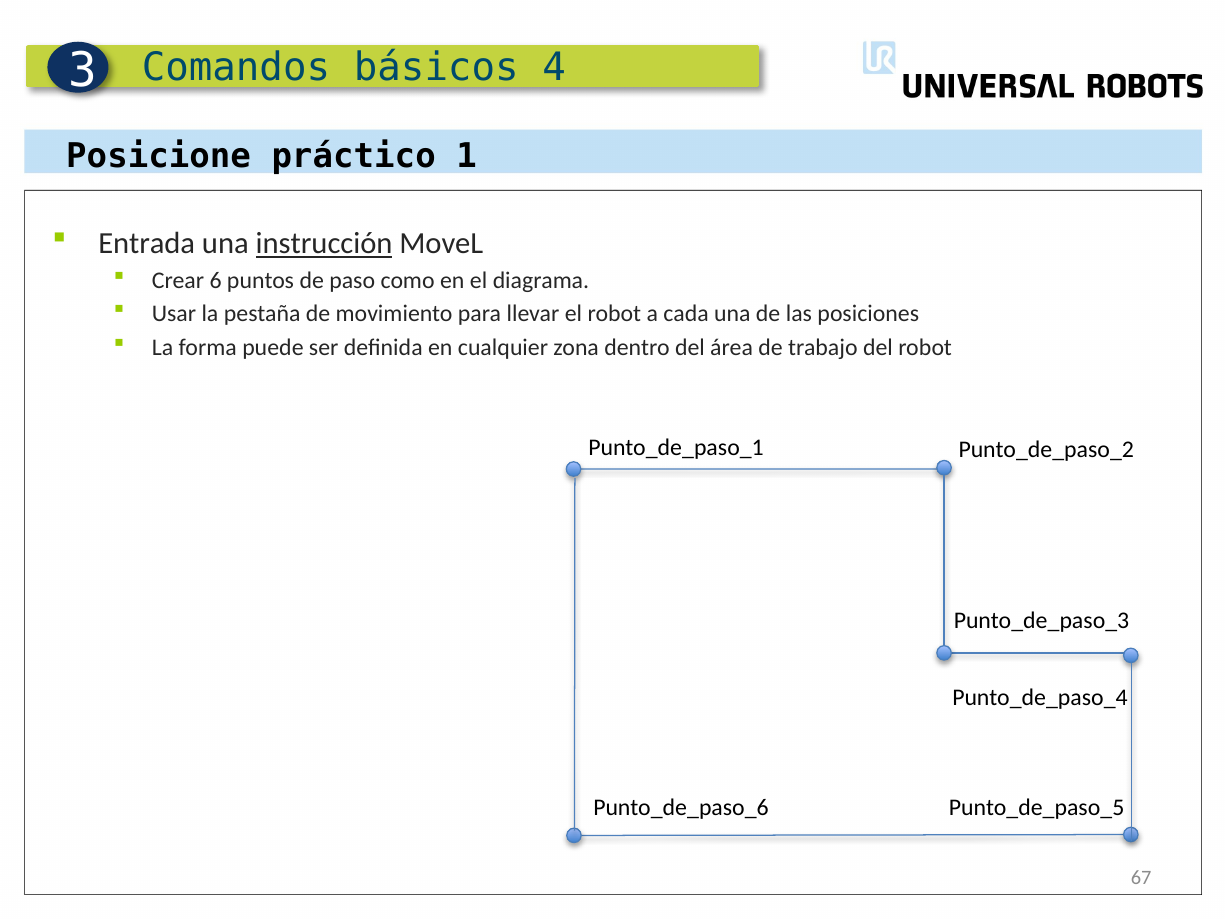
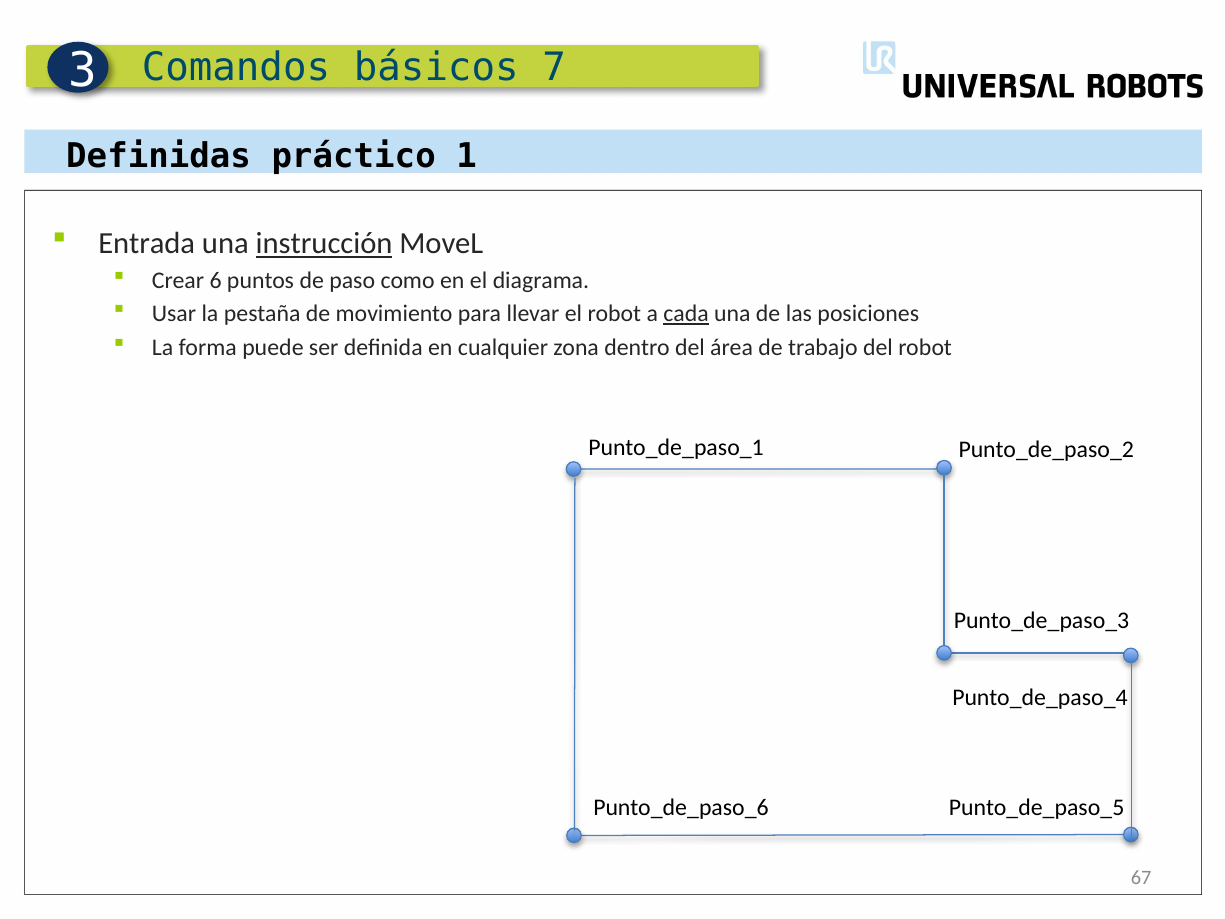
4: 4 -> 7 (554, 67)
Posicione: Posicione -> Definidas (159, 156)
cada underline: none -> present (686, 314)
